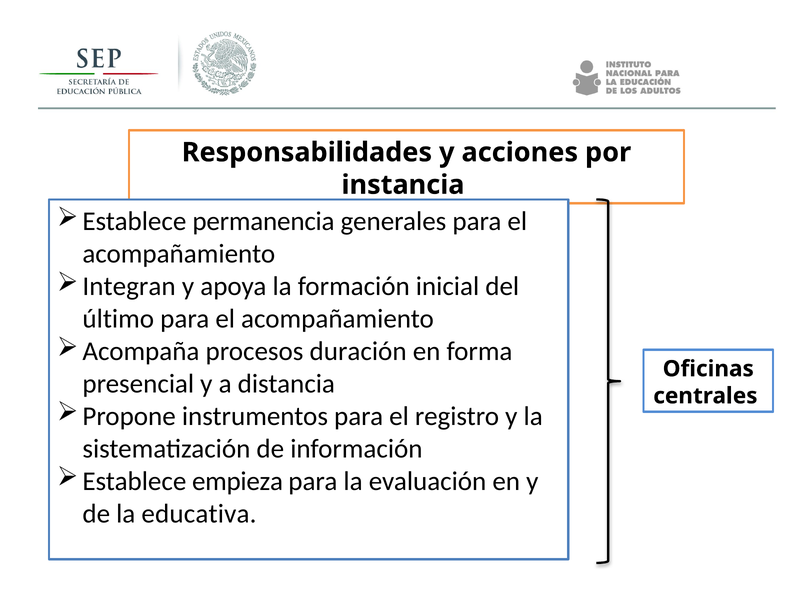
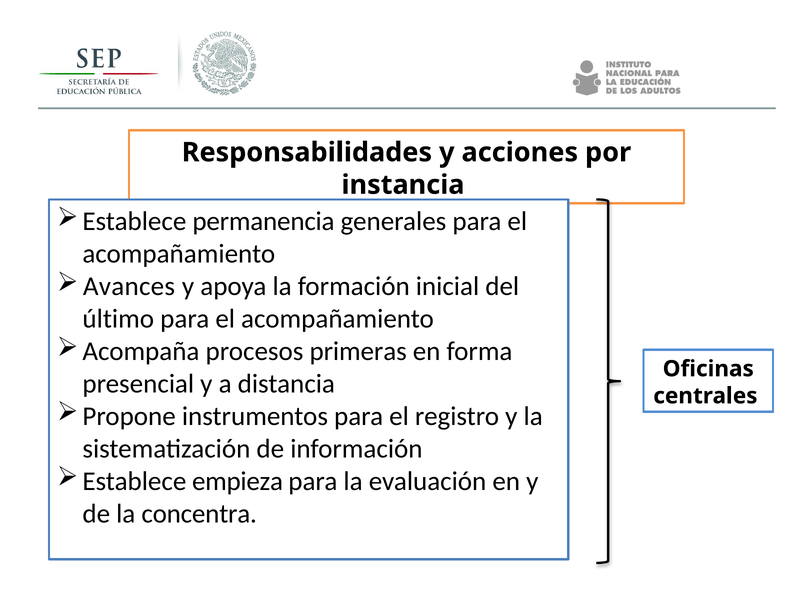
Integran: Integran -> Avances (129, 287)
duración: duración -> primeras (358, 351)
educativa: educativa -> concentra (199, 514)
